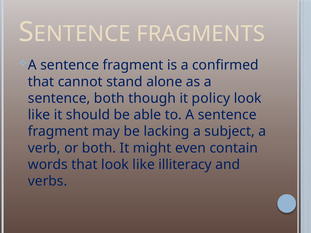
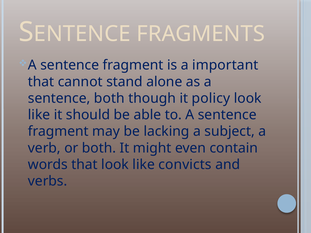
confirmed: confirmed -> important (225, 65)
illiteracy: illiteracy -> convicts (185, 165)
